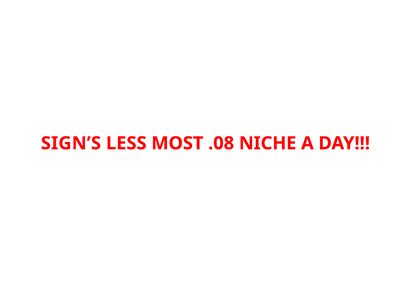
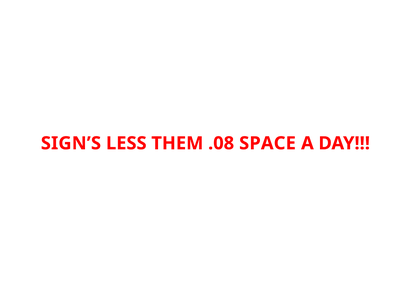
MOST: MOST -> THEM (177, 143)
NICHE: NICHE -> SPACE (268, 143)
